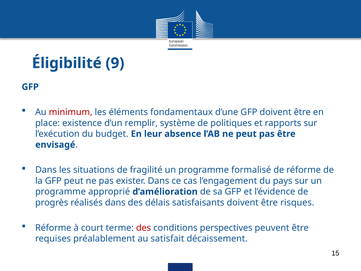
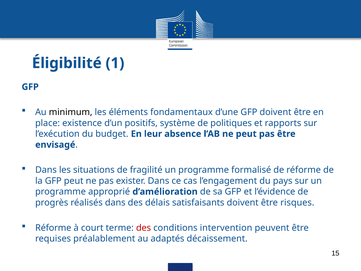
9: 9 -> 1 (115, 63)
minimum colour: red -> black (71, 112)
remplir: remplir -> positifs (141, 123)
perspectives: perspectives -> intervention (226, 228)
satisfait: satisfait -> adaptés (167, 238)
